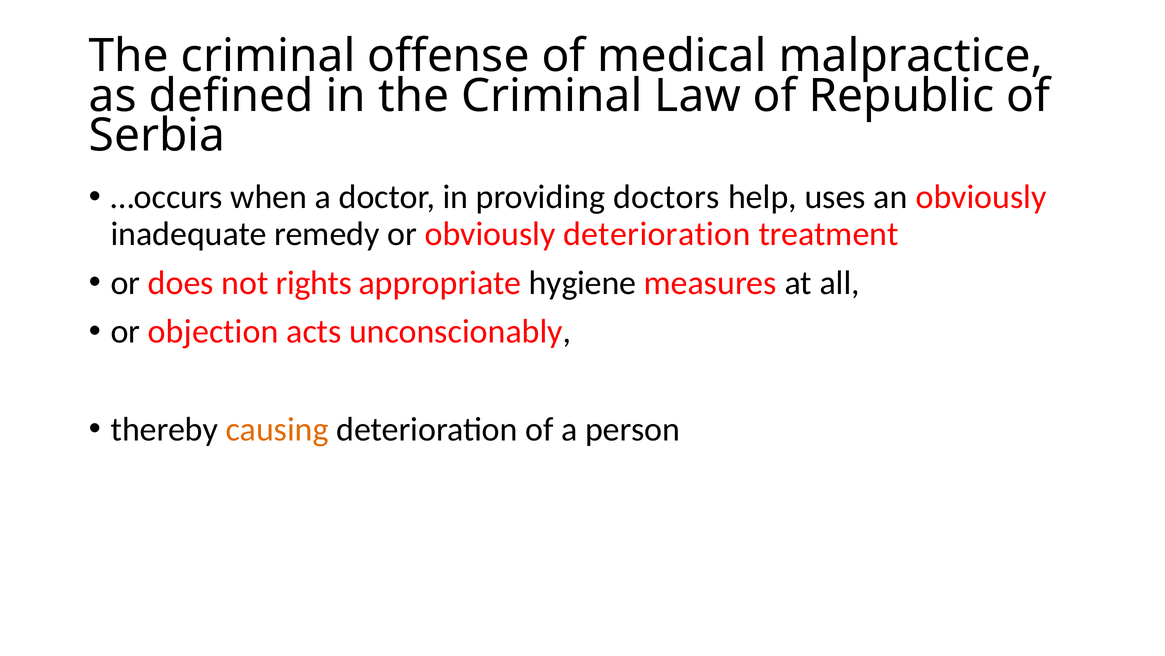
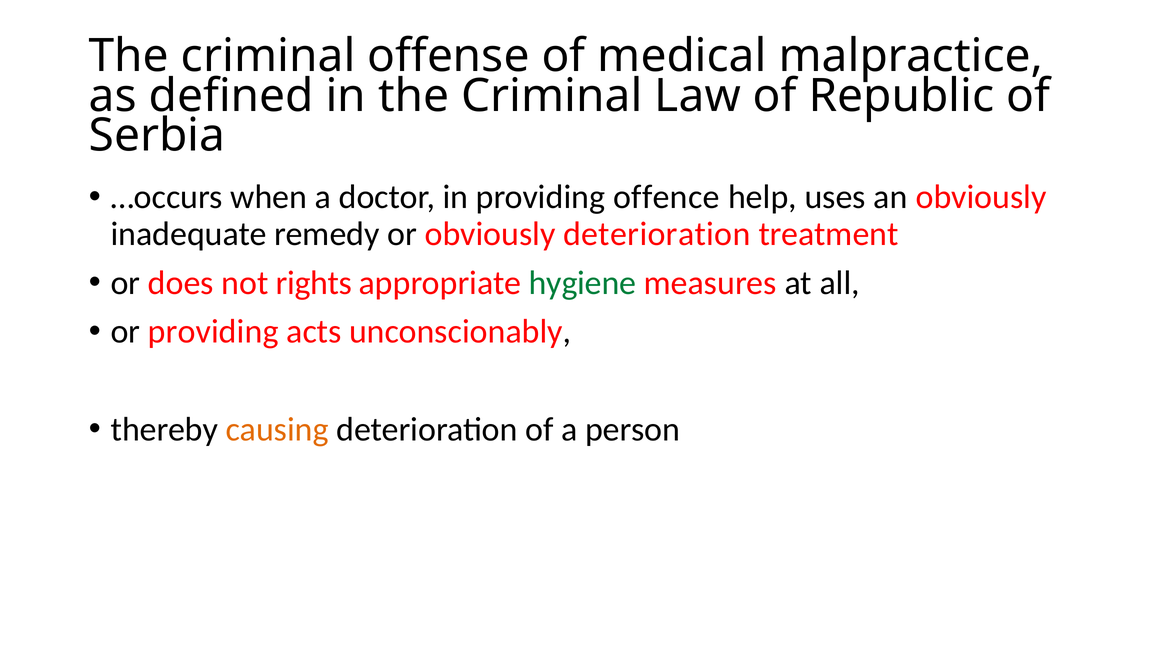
doctors: doctors -> offence (666, 197)
hygiene colour: black -> green (582, 283)
or objection: objection -> providing (213, 331)
